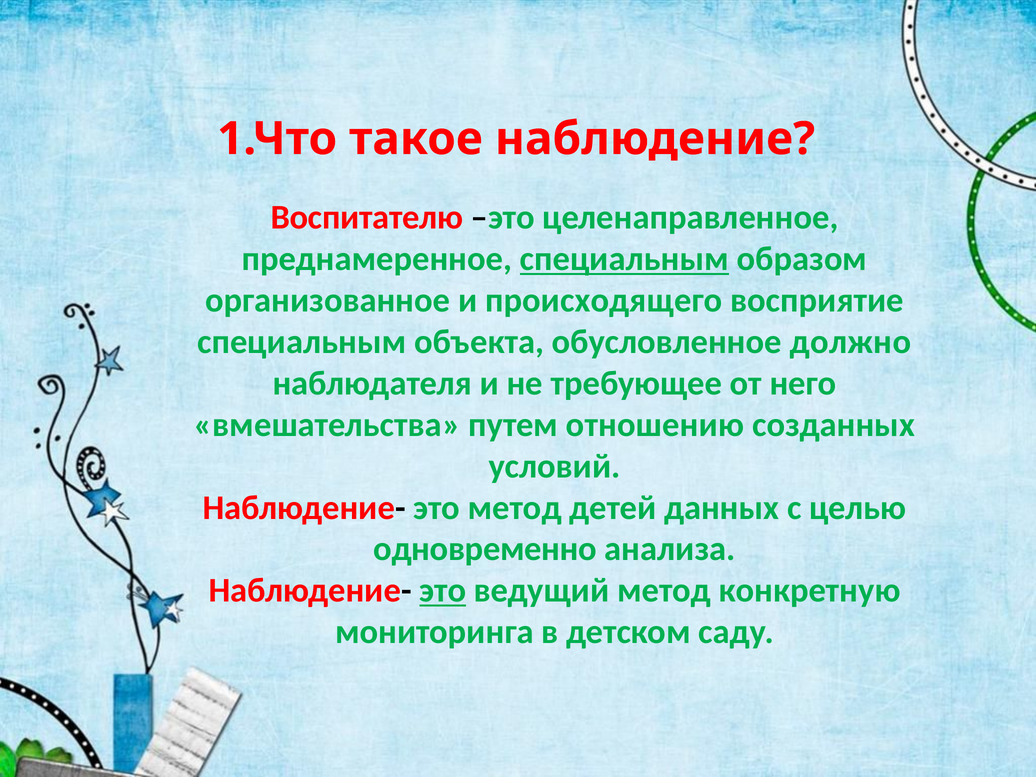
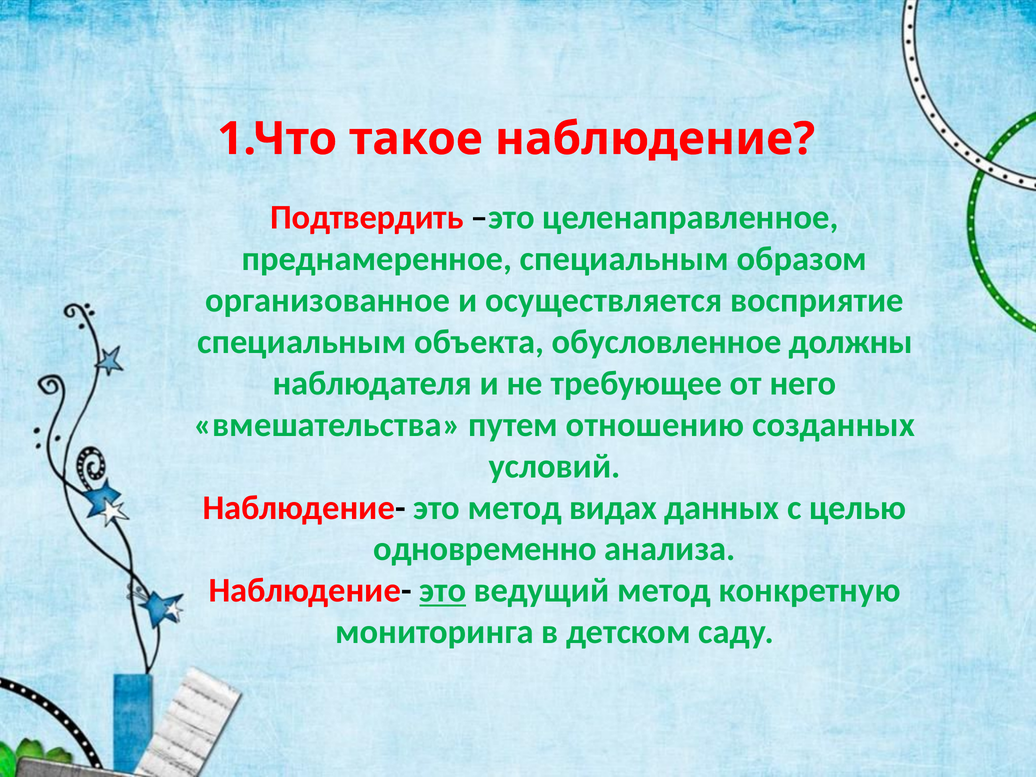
Воспитателю: Воспитателю -> Подтвердить (367, 218)
специальным underline: present -> none (624, 259)
происходящего: происходящего -> осуществляется (604, 300)
должно: должно -> должны (851, 342)
детей: детей -> видах (613, 508)
